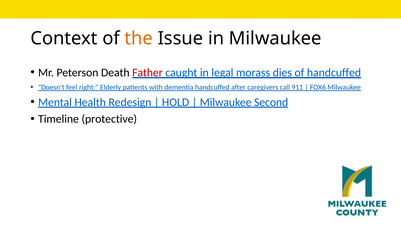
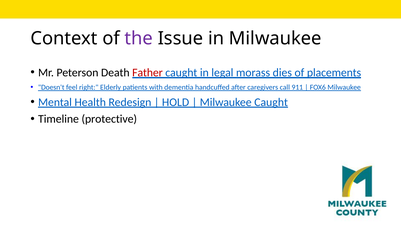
the colour: orange -> purple (139, 38)
of handcuffed: handcuffed -> placements (334, 73)
Milwaukee Second: Second -> Caught (271, 102)
